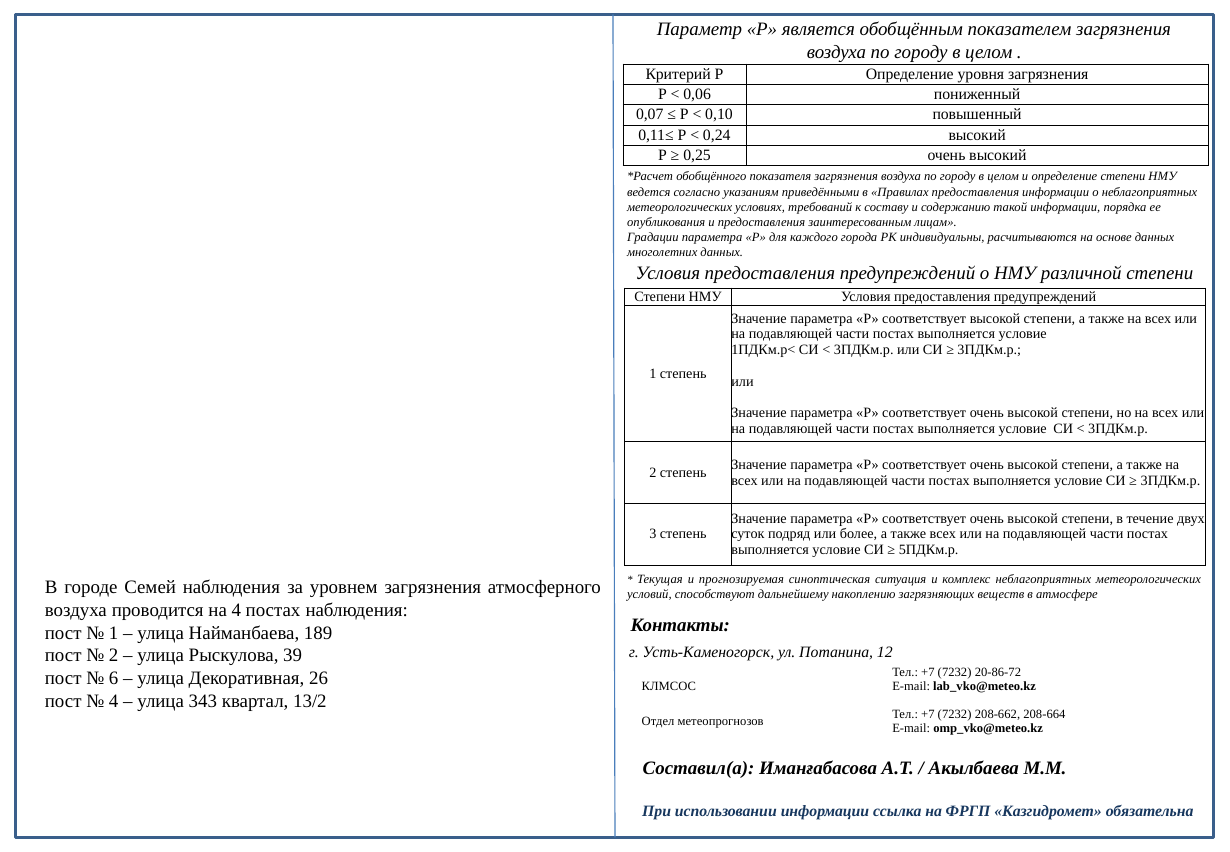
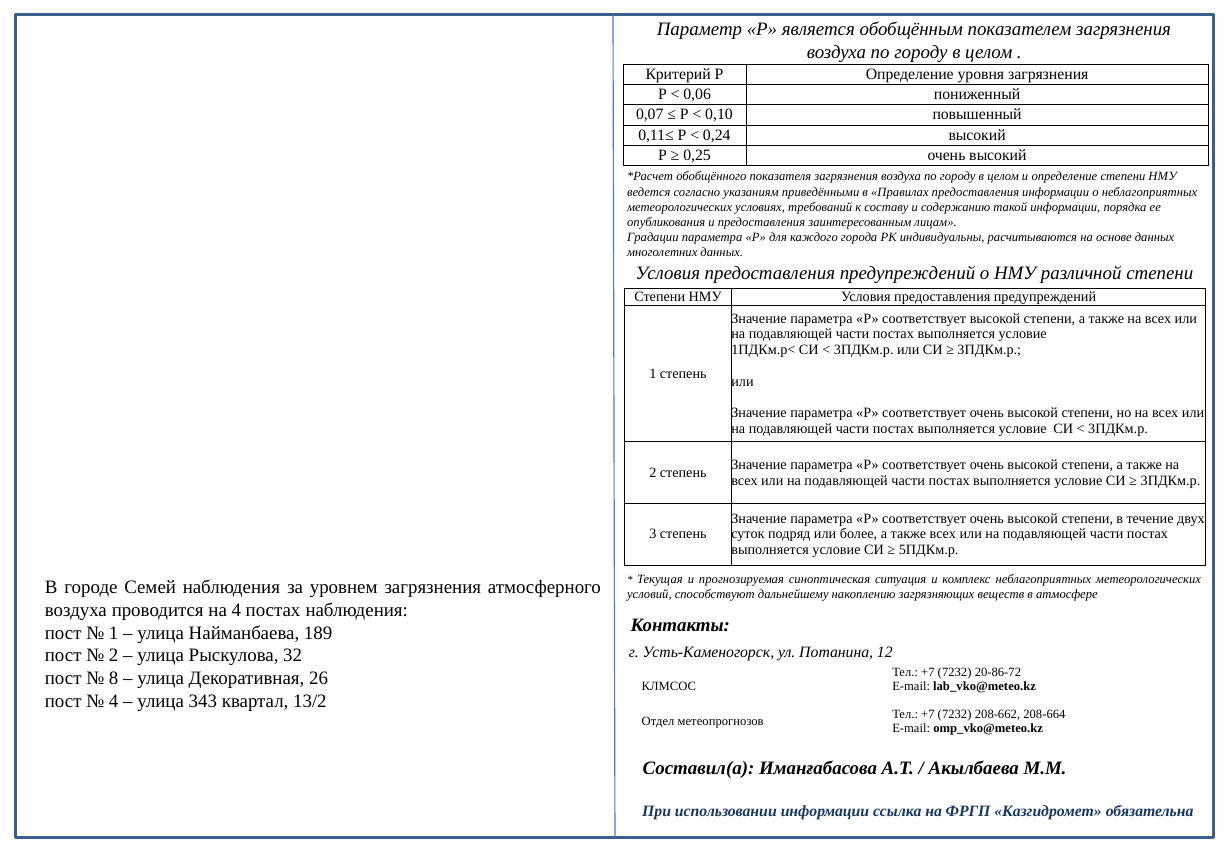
39: 39 -> 32 (293, 655)
6: 6 -> 8 (114, 678)
